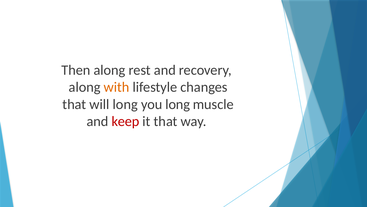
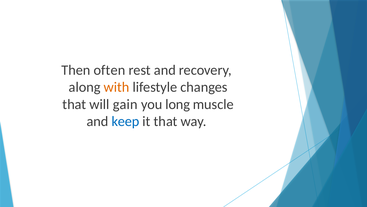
Then along: along -> often (109, 70)
will long: long -> gain (125, 104)
keep colour: red -> blue (126, 121)
